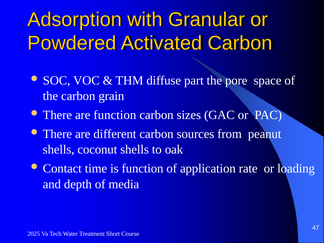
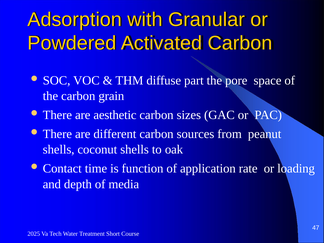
are function: function -> aesthetic (115, 115)
